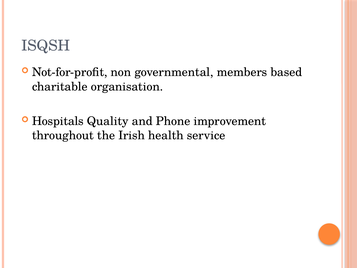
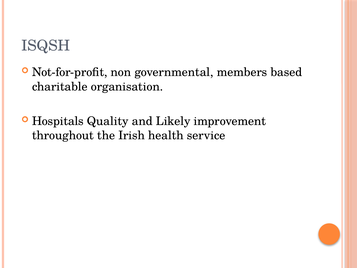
Phone: Phone -> Likely (173, 121)
